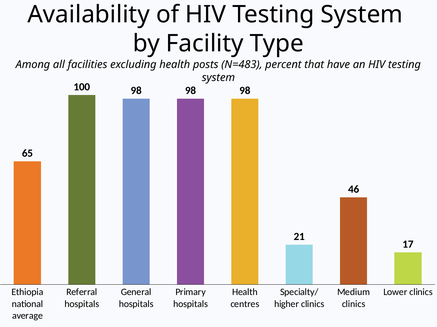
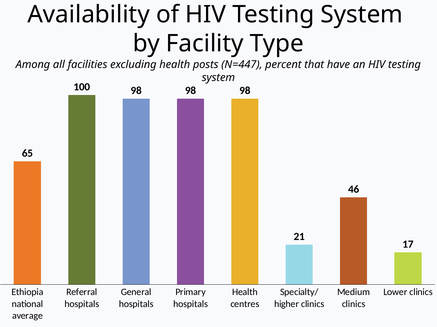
N=483: N=483 -> N=447 (242, 65)
